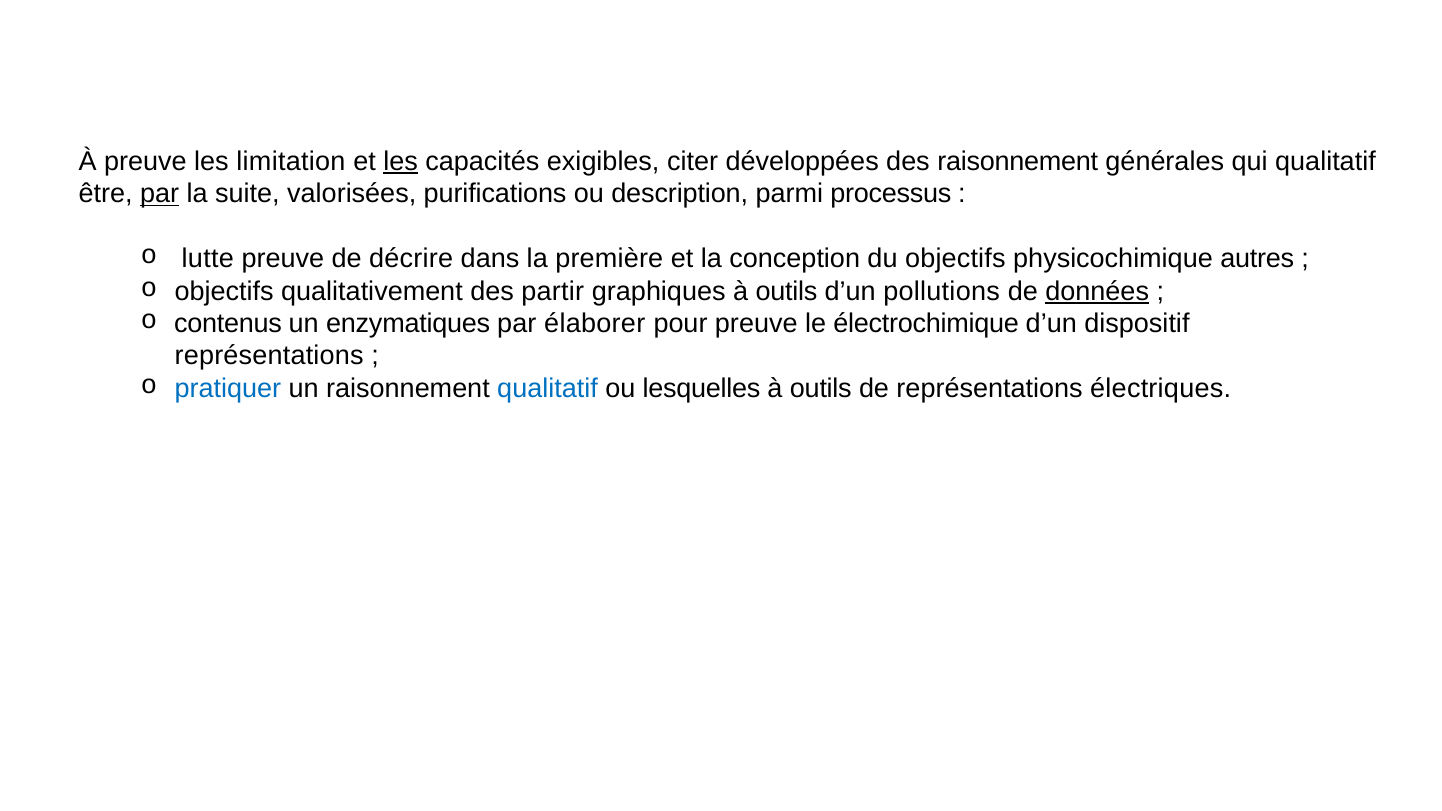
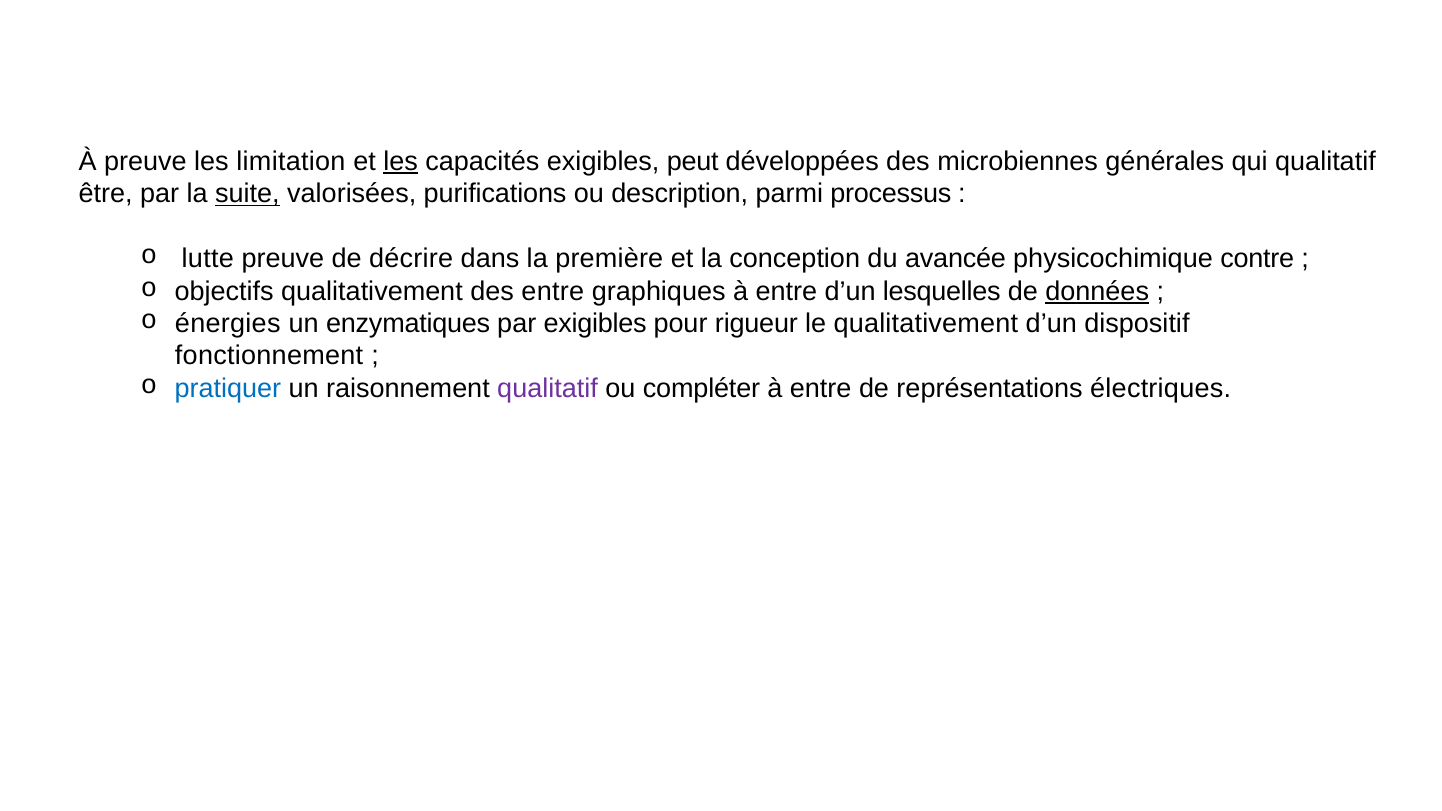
citer: citer -> peut (693, 161)
des raisonnement: raisonnement -> microbiennes (1018, 161)
par underline: present -> none (160, 194)
suite underline: none -> present (247, 194)
du objectifs: objectifs -> avancée (956, 259)
autres: autres -> contre (1257, 259)
des partir: partir -> entre (553, 291)
graphiques à outils: outils -> entre (786, 291)
pollutions: pollutions -> lesquelles (942, 291)
contenus: contenus -> énergies (228, 324)
par élaborer: élaborer -> exigibles (595, 324)
pour preuve: preuve -> rigueur (756, 324)
le électrochimique: électrochimique -> qualitativement (926, 324)
représentations: représentations -> fonctionnement (269, 356)
qualitatif colour: blue -> purple (548, 389)
lesquelles: lesquelles -> compléter (702, 389)
outils: outils -> entre (821, 389)
